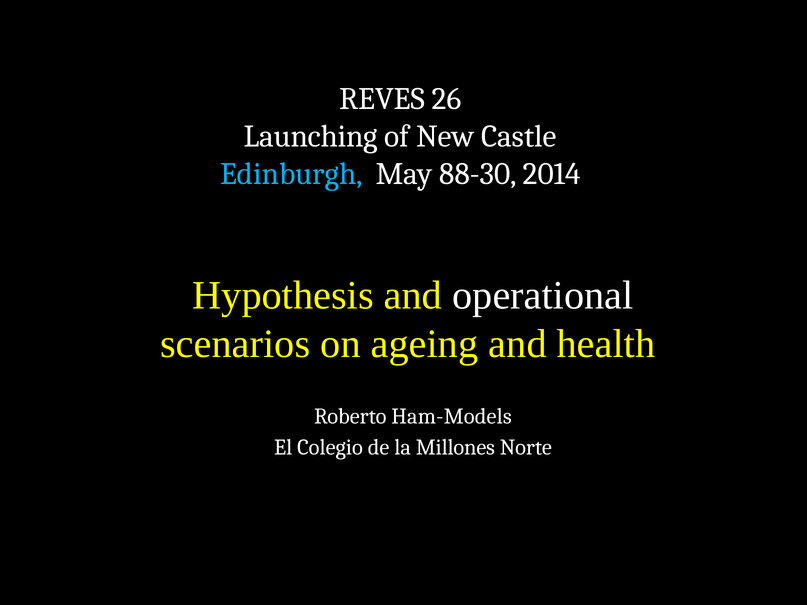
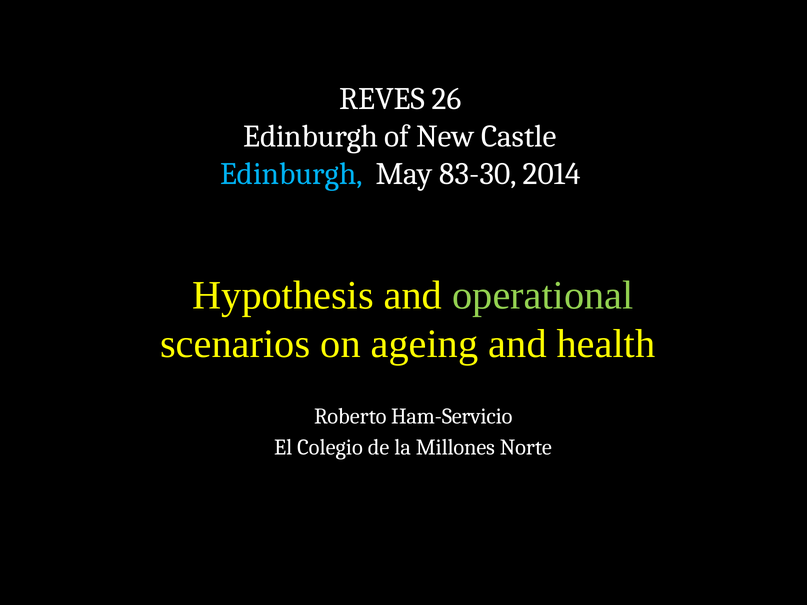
Launching: Launching -> Edinburgh (311, 136)
88-30: 88-30 -> 83-30 (478, 174)
operational colour: white -> light green (543, 296)
Ham-Models: Ham-Models -> Ham-Servicio (452, 416)
